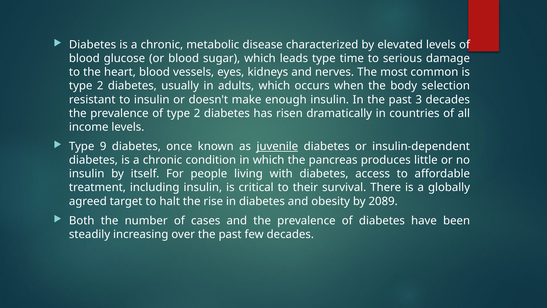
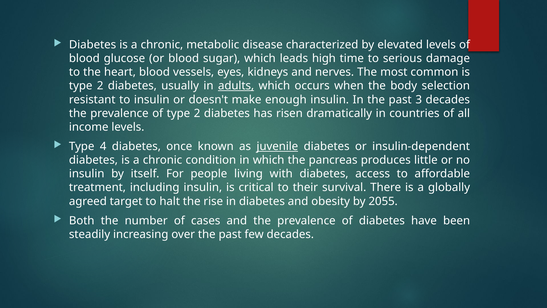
leads type: type -> high (324, 58)
adults underline: none -> present (236, 86)
9: 9 -> 4 (103, 146)
2089: 2089 -> 2055 (383, 201)
